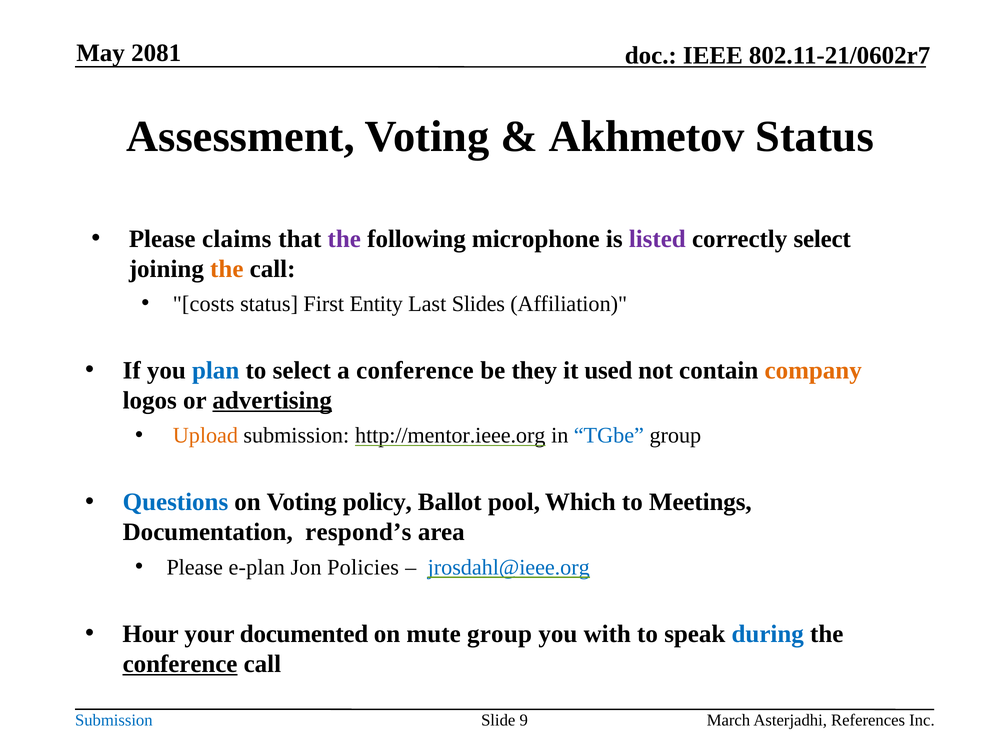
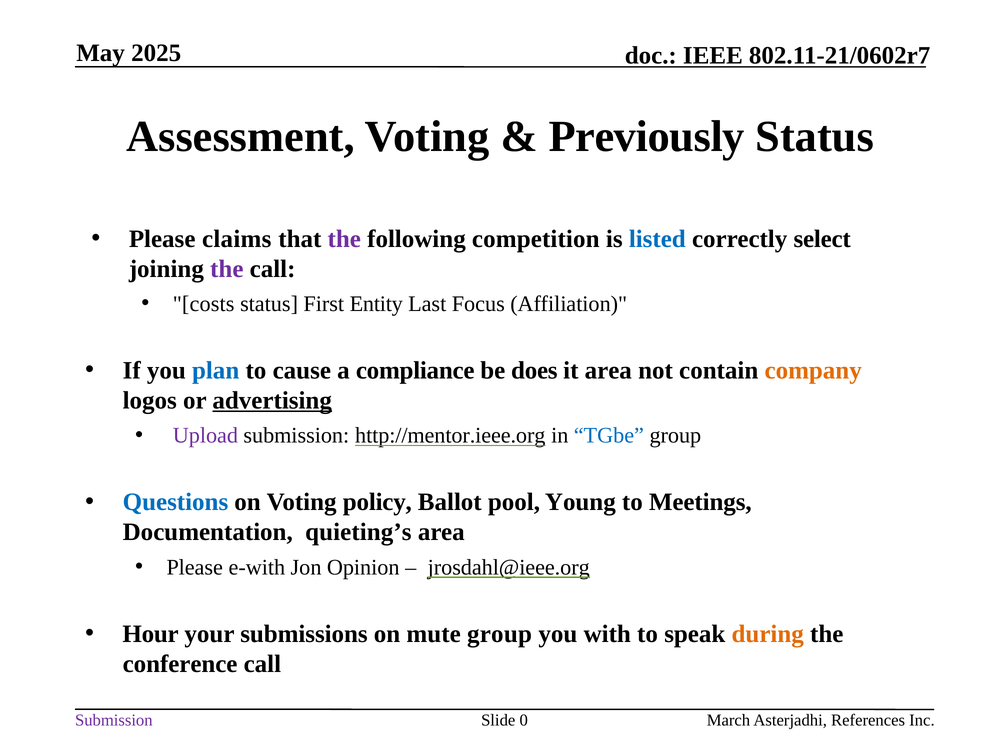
2081: 2081 -> 2025 (156, 53)
Akhmetov: Akhmetov -> Previously (647, 136)
microphone: microphone -> competition (536, 239)
listed colour: purple -> blue (657, 239)
the colour: orange -> purple (227, 269)
Slides: Slides -> Focus (478, 304)
to select: select -> cause (302, 370)
a conference: conference -> compliance (415, 370)
they: they -> does (534, 370)
it used: used -> area (608, 370)
Upload colour: orange -> purple (205, 435)
Which: Which -> Young (580, 502)
respond’s: respond’s -> quieting’s (358, 532)
e-plan: e-plan -> e-with (257, 567)
Policies: Policies -> Opinion (363, 567)
jrosdahl@ieee.org colour: blue -> black (509, 567)
documented: documented -> submissions (304, 634)
during colour: blue -> orange (768, 634)
conference underline: present -> none (180, 664)
Submission colour: blue -> purple (114, 720)
9: 9 -> 0 (524, 720)
